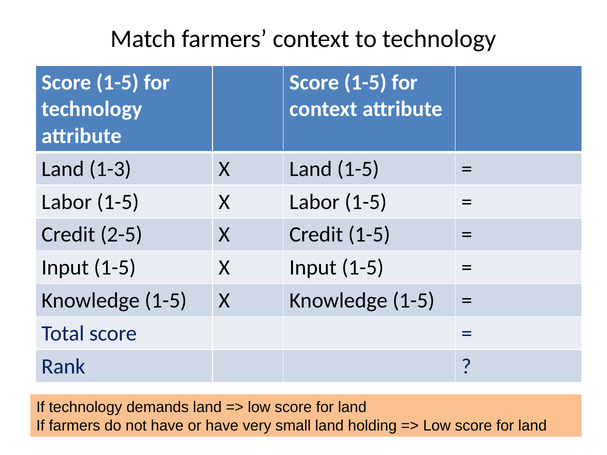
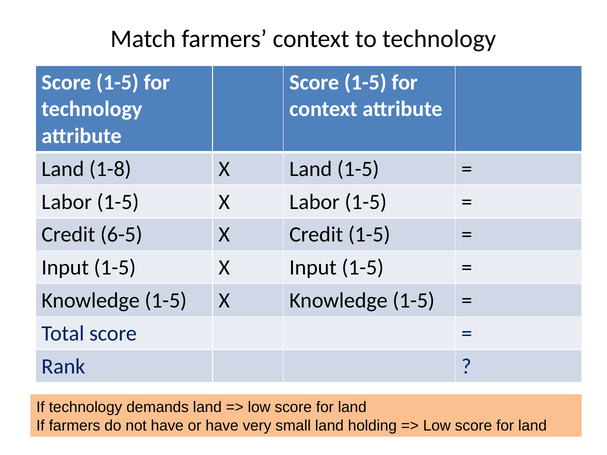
1-3: 1-3 -> 1-8 (110, 169)
2-5: 2-5 -> 6-5 (121, 235)
